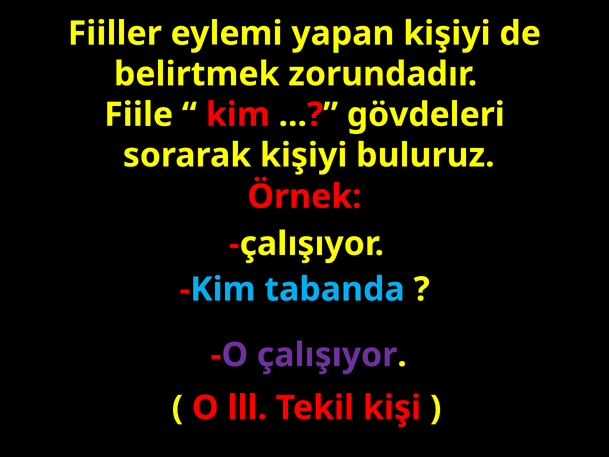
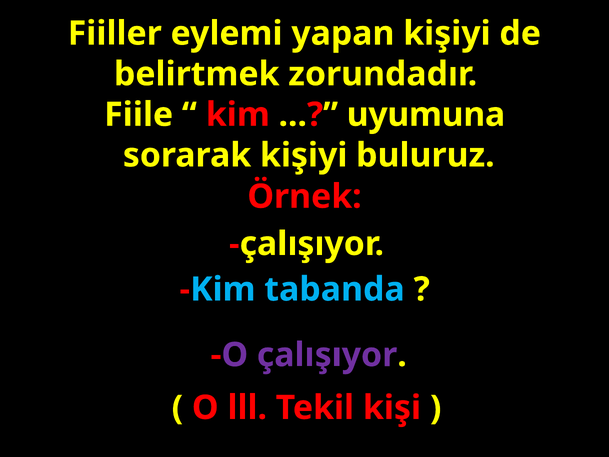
gövdeleri: gövdeleri -> uyumuna (426, 115)
